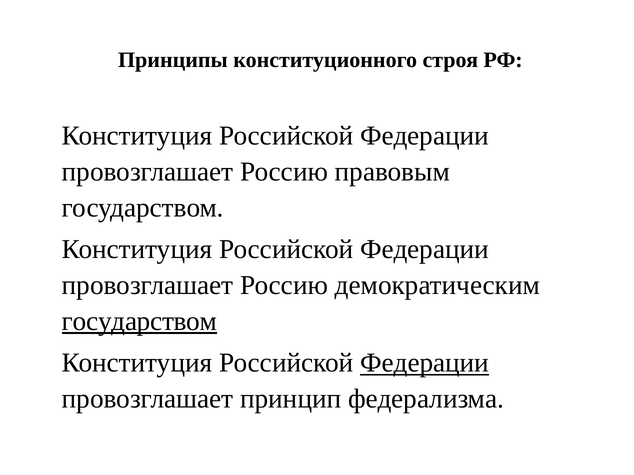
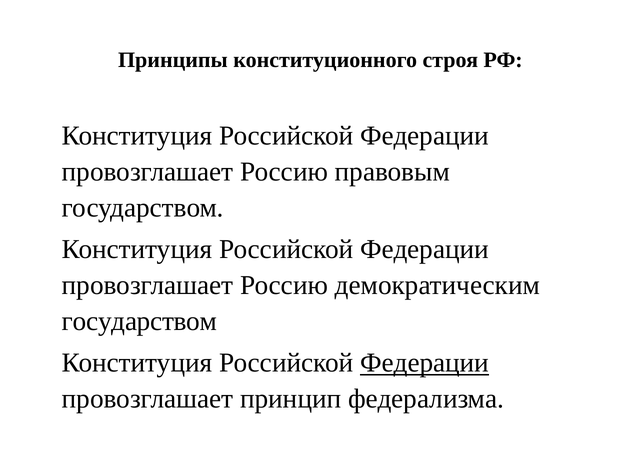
государством underline: present -> none (139, 322)
